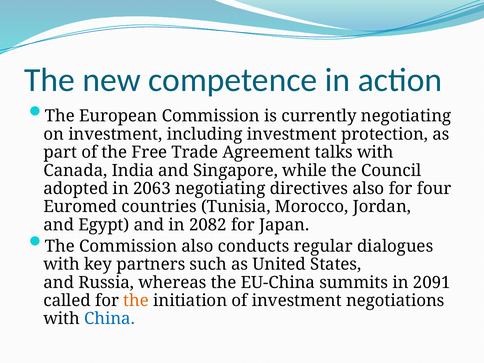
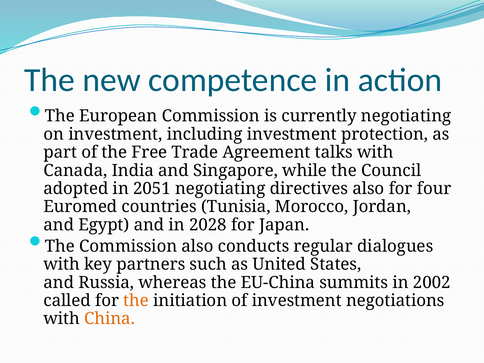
2063: 2063 -> 2051 (152, 189)
2082: 2082 -> 2028 (208, 225)
2091: 2091 -> 2002 (432, 282)
China colour: blue -> orange (110, 319)
